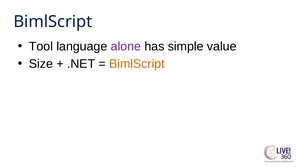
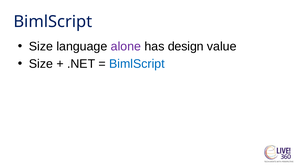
Tool: Tool -> Size (41, 47)
simple: simple -> design (186, 47)
BimlScript colour: orange -> blue (137, 64)
